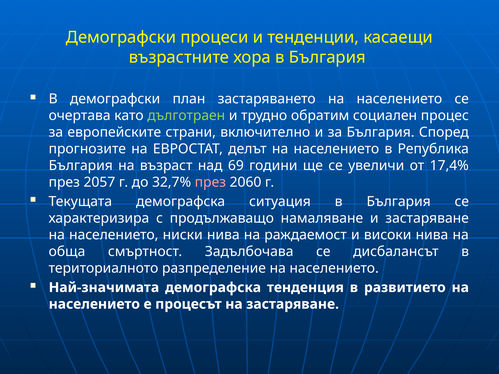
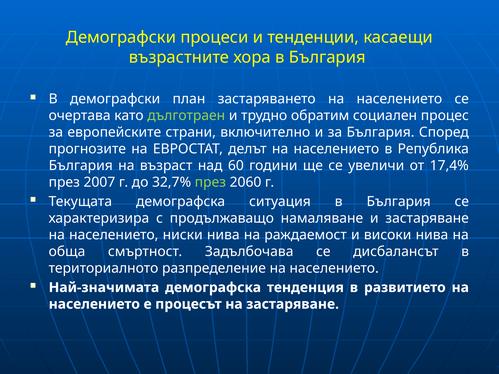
69: 69 -> 60 (236, 166)
2057: 2057 -> 2007 (99, 182)
през colour: pink -> light green (210, 182)
